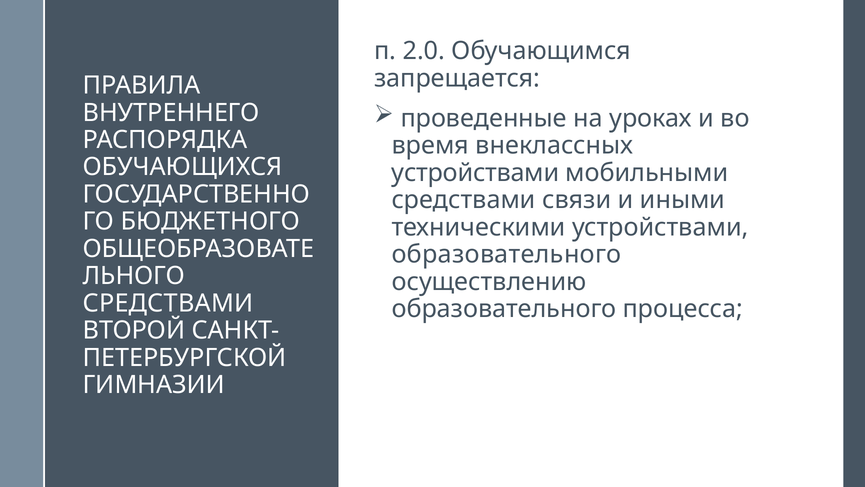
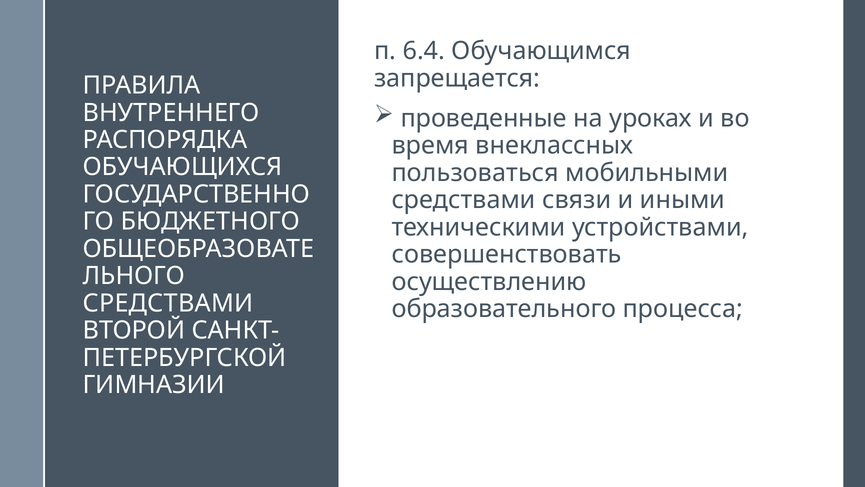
2.0: 2.0 -> 6.4 (424, 51)
устройствами: устройствами -> пользоваться (475, 173)
образовательного: образовательного -> совершенствовать (507, 254)
